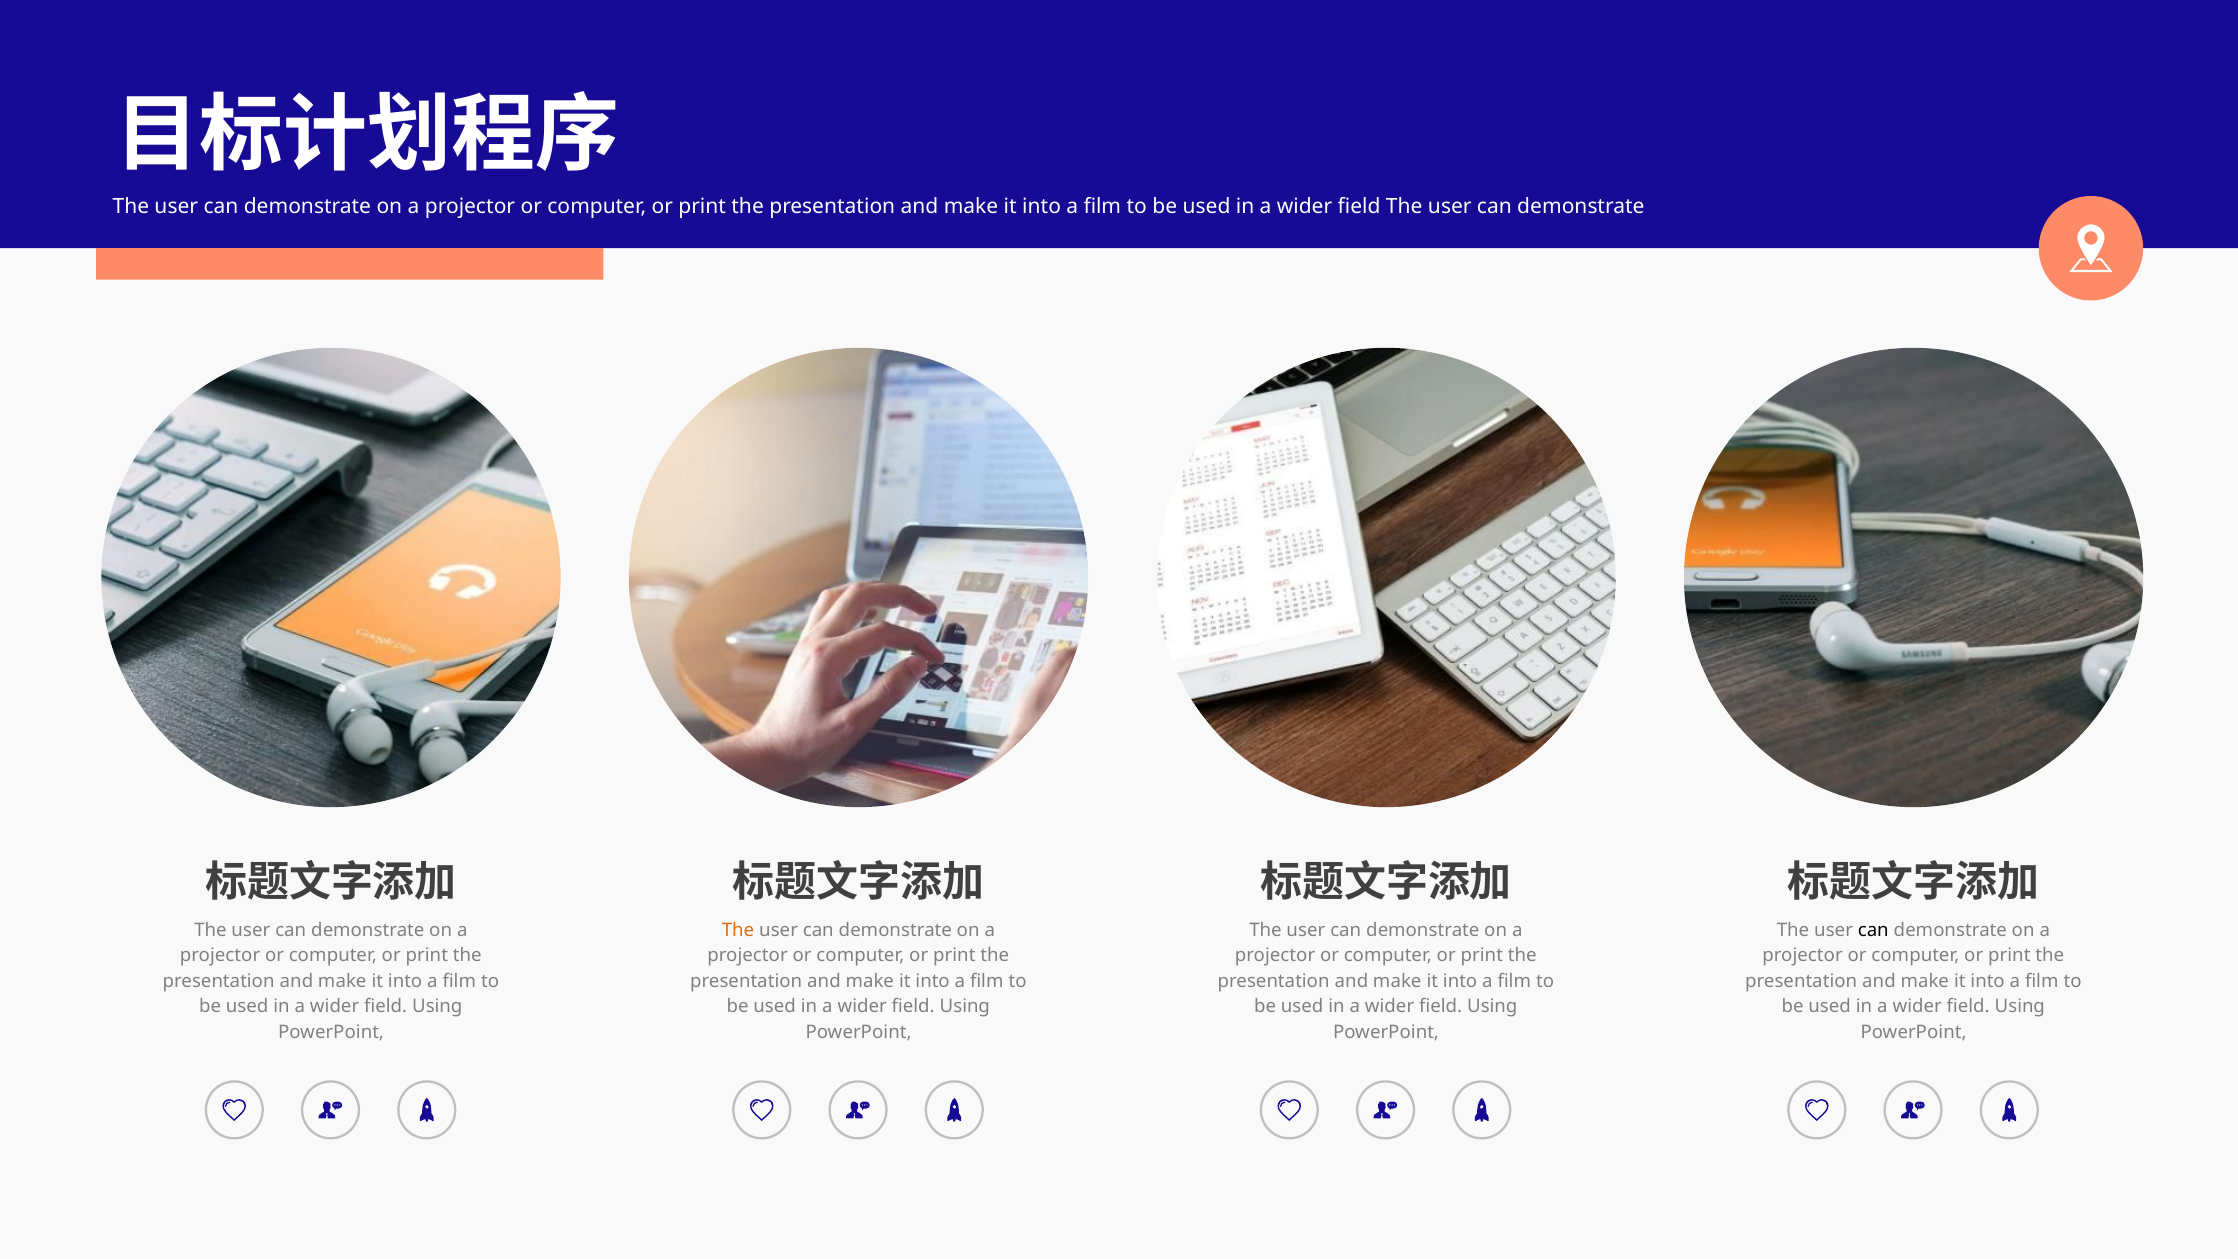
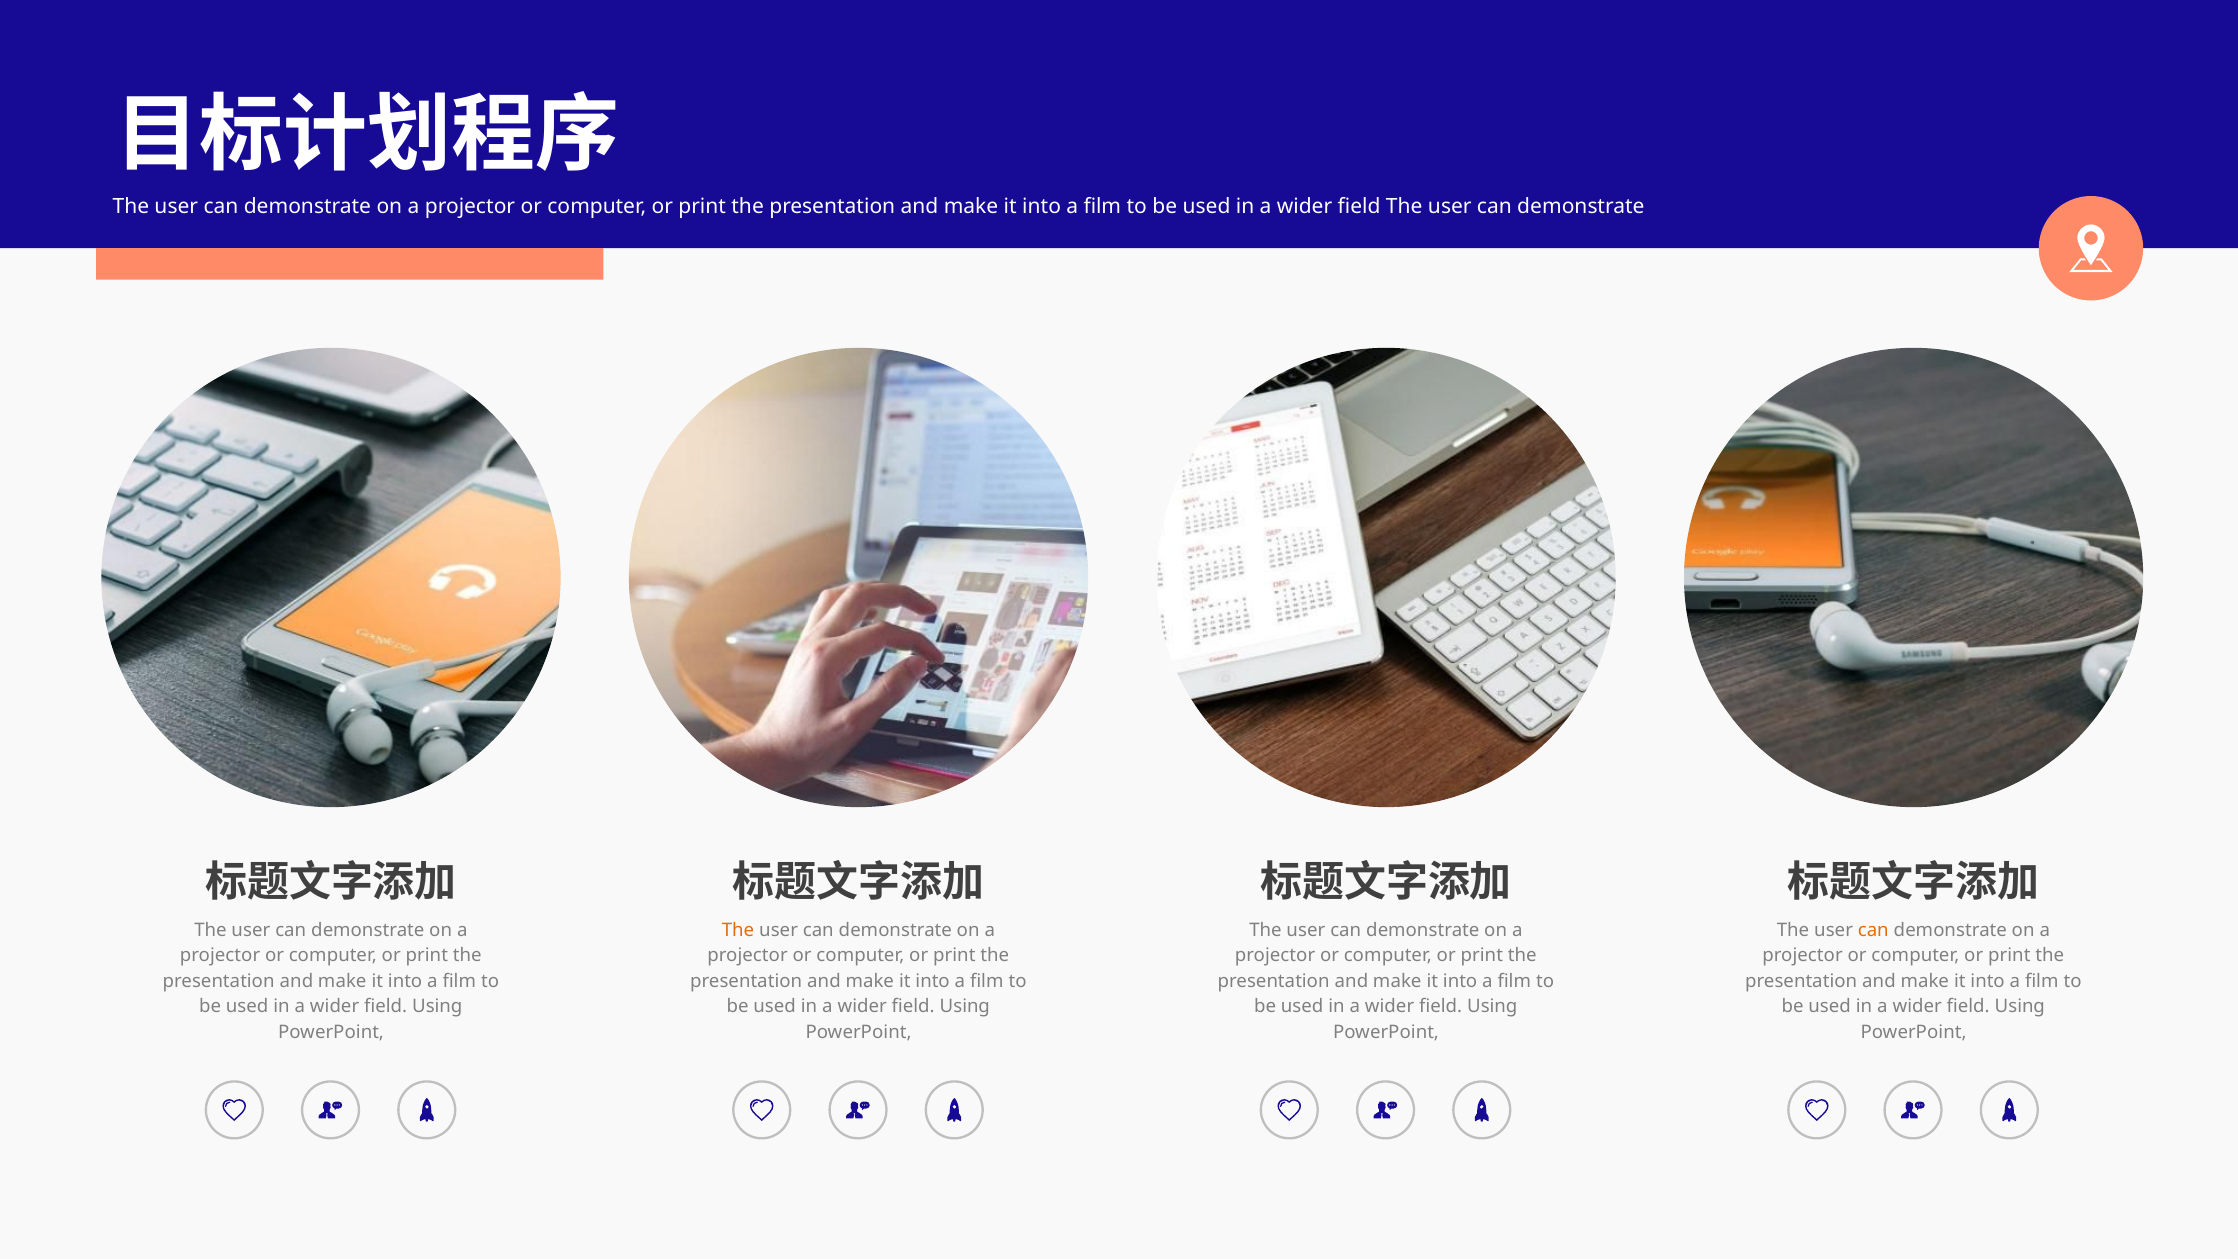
can colour: black -> orange (1873, 930)
